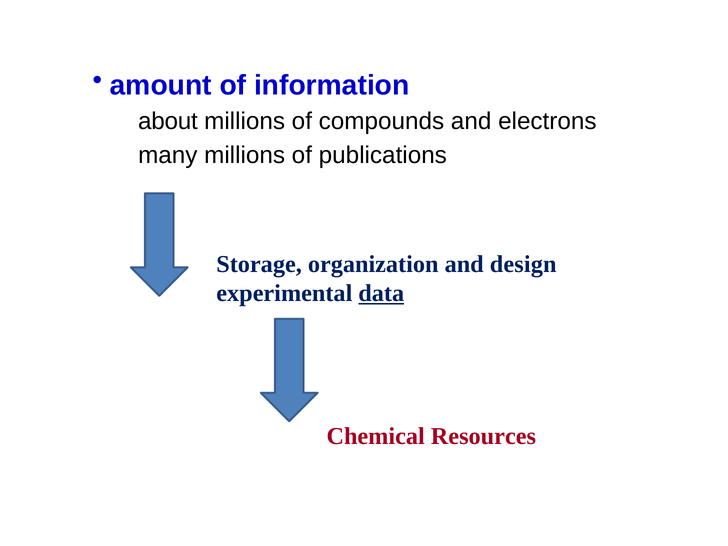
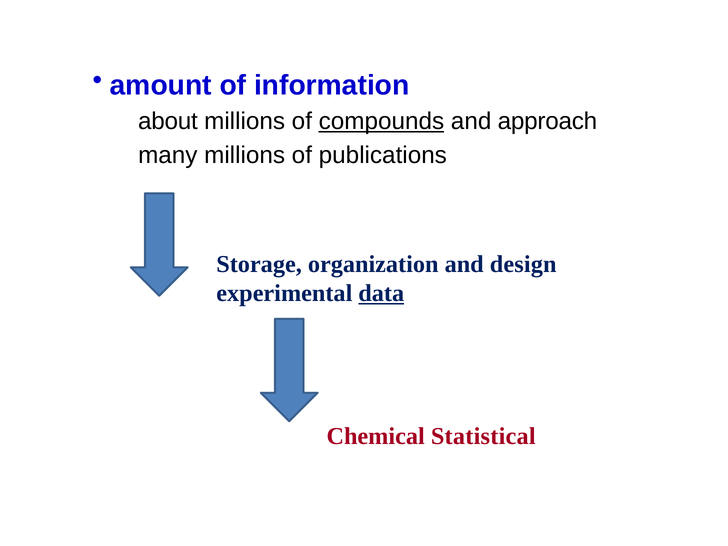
compounds underline: none -> present (381, 121)
electrons: electrons -> approach (547, 121)
Resources: Resources -> Statistical (483, 436)
